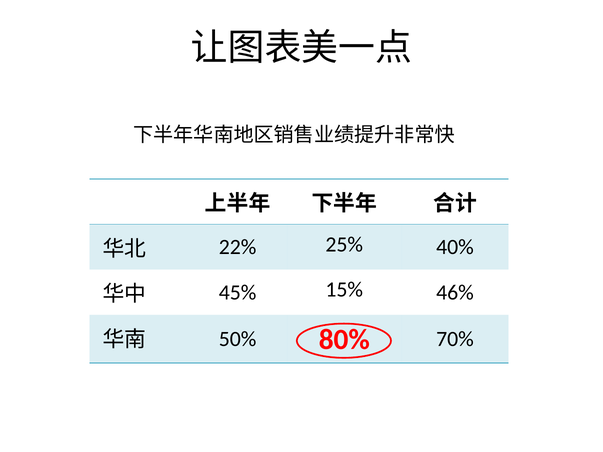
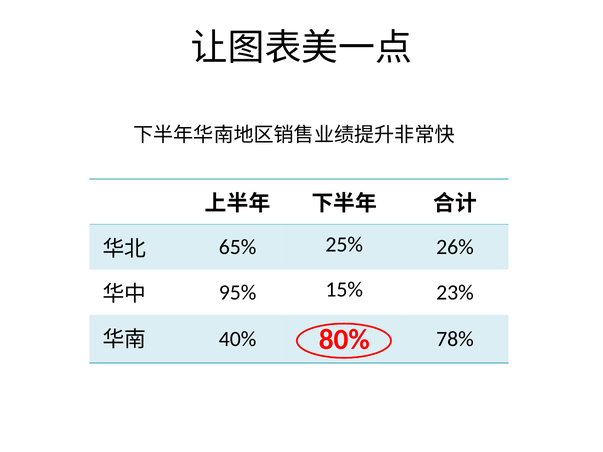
22%: 22% -> 65% (238, 247)
40%: 40% -> 26% (455, 247)
45%: 45% -> 95% (238, 293)
46%: 46% -> 23% (455, 293)
50%: 50% -> 40% (238, 339)
70%: 70% -> 78% (455, 339)
